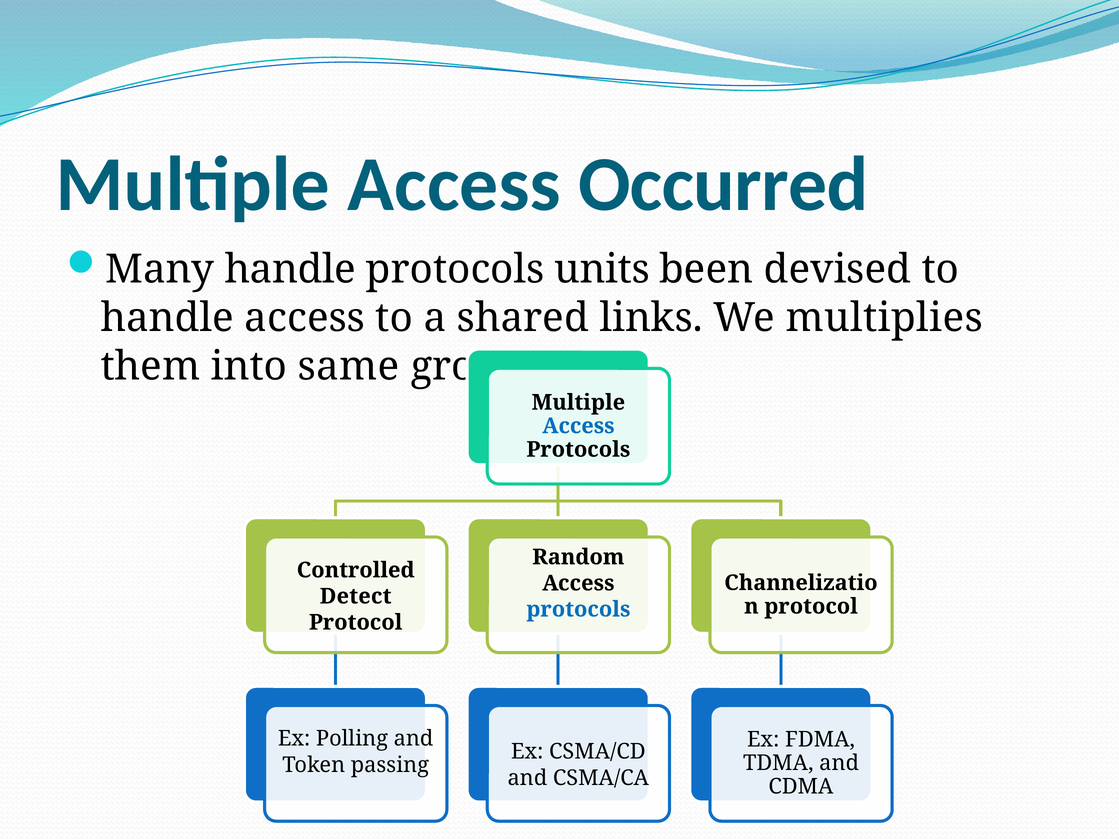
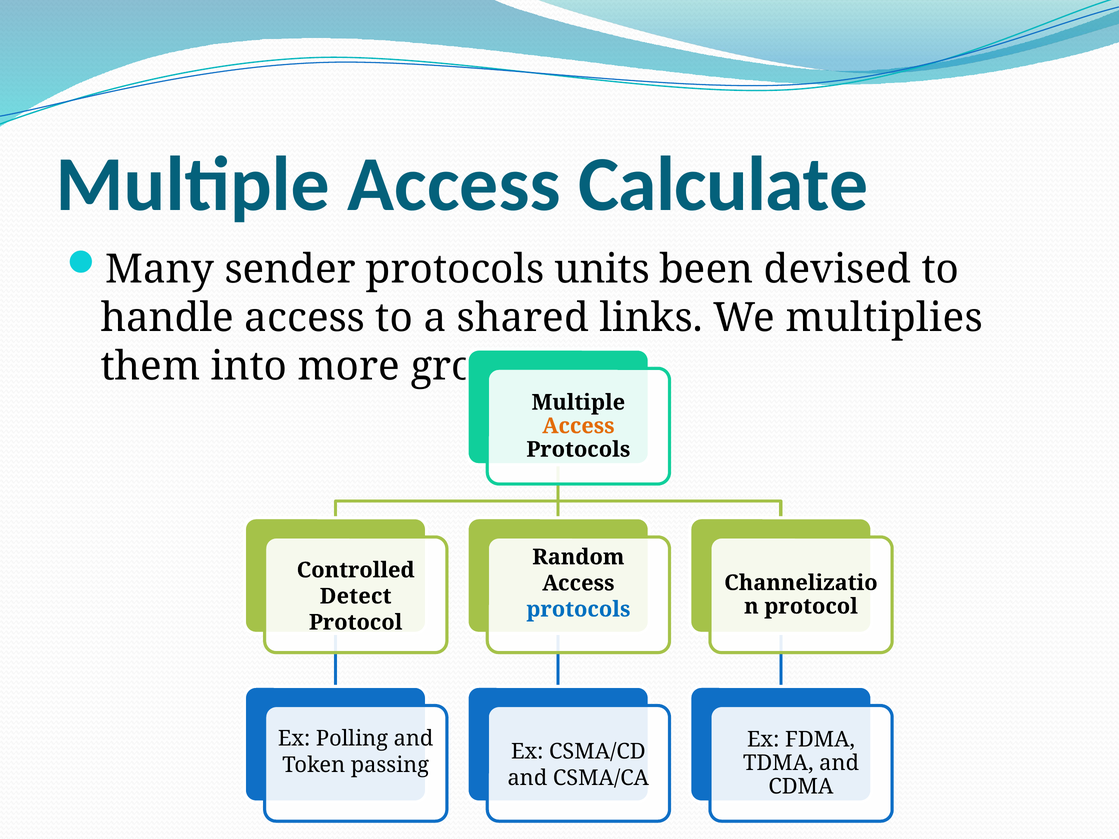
Occurred: Occurred -> Calculate (723, 185)
Many handle: handle -> sender (290, 269)
same: same -> more (349, 366)
Access colour: blue -> orange (578, 426)
